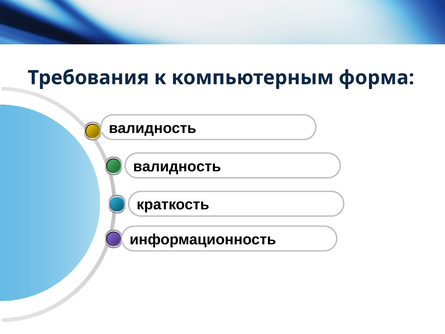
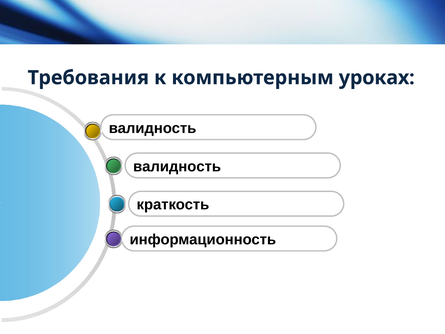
форма: форма -> уроках (377, 78)
